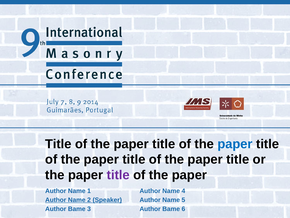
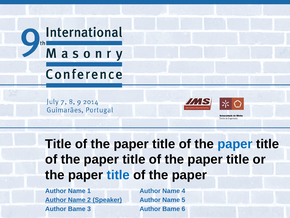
title colour: purple -> blue (118, 175)
